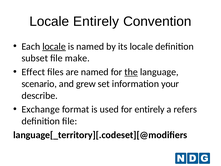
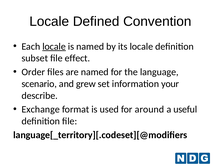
Locale Entirely: Entirely -> Defined (96, 21)
make: make -> effect (77, 58)
Effect: Effect -> Order (33, 72)
the underline: present -> none (131, 72)
for entirely: entirely -> around (149, 109)
refers: refers -> useful (185, 109)
